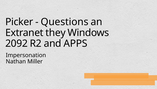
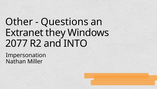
Picker: Picker -> Other (19, 22)
2092: 2092 -> 2077 (16, 43)
APPS: APPS -> INTO (76, 43)
